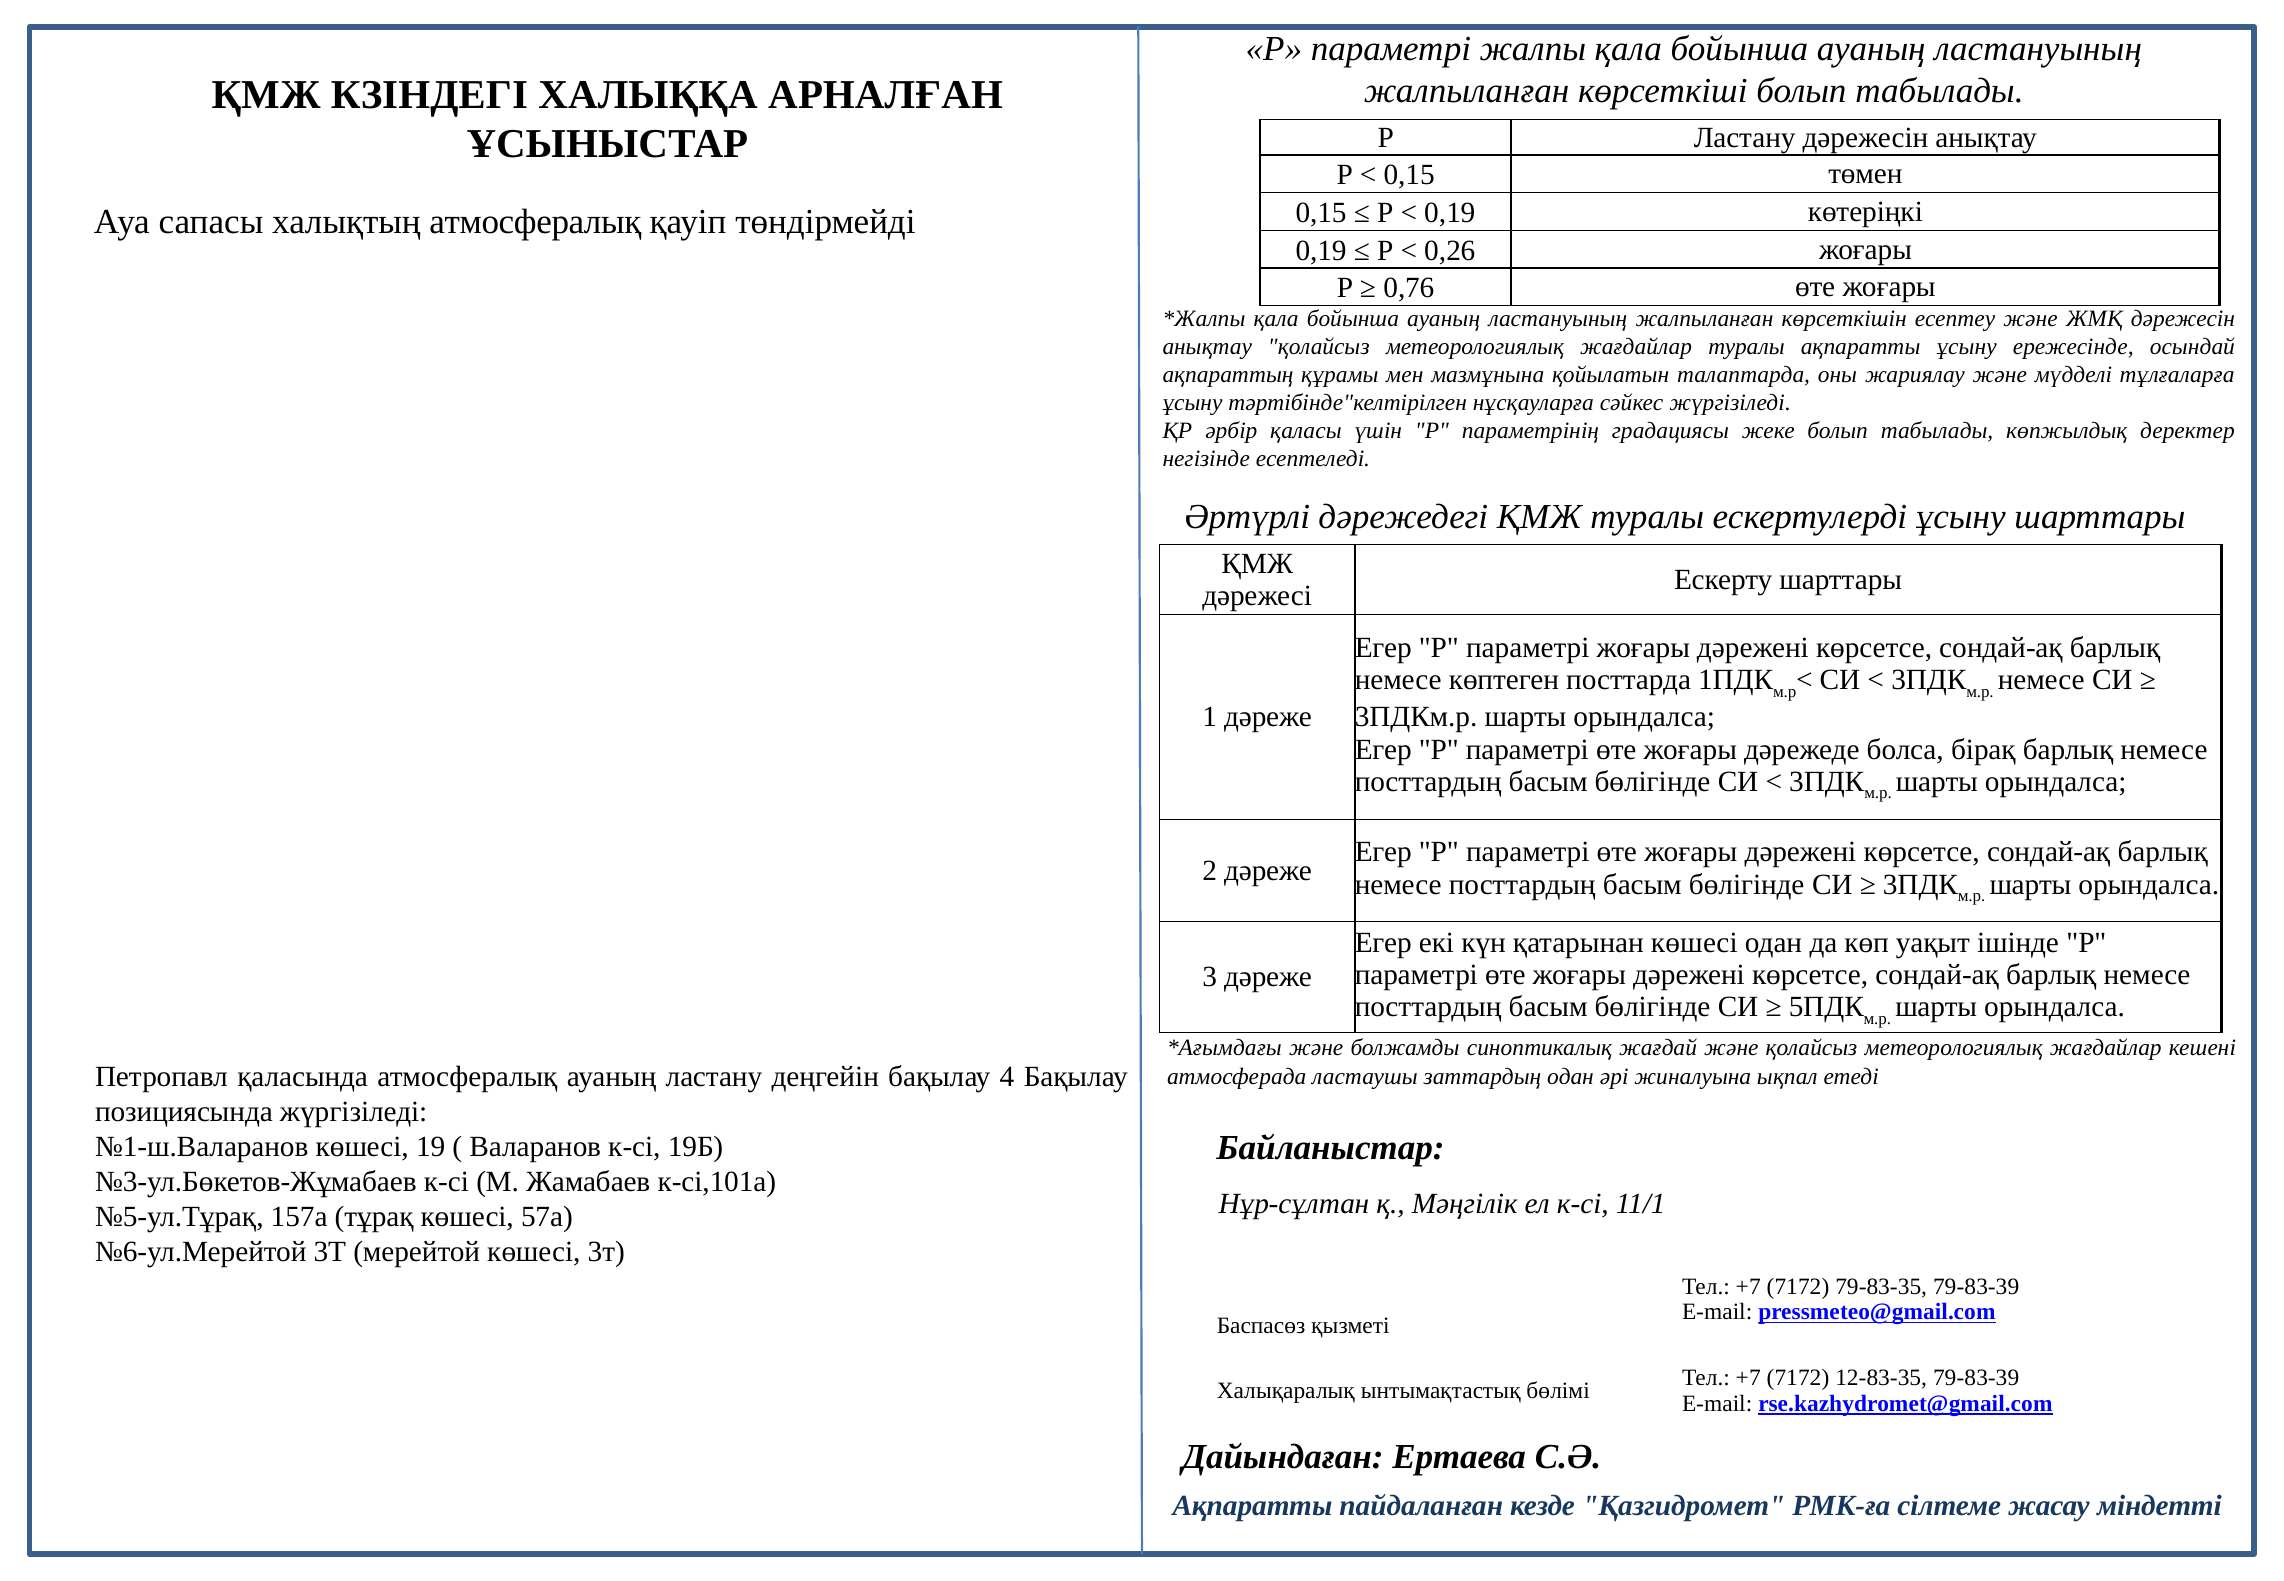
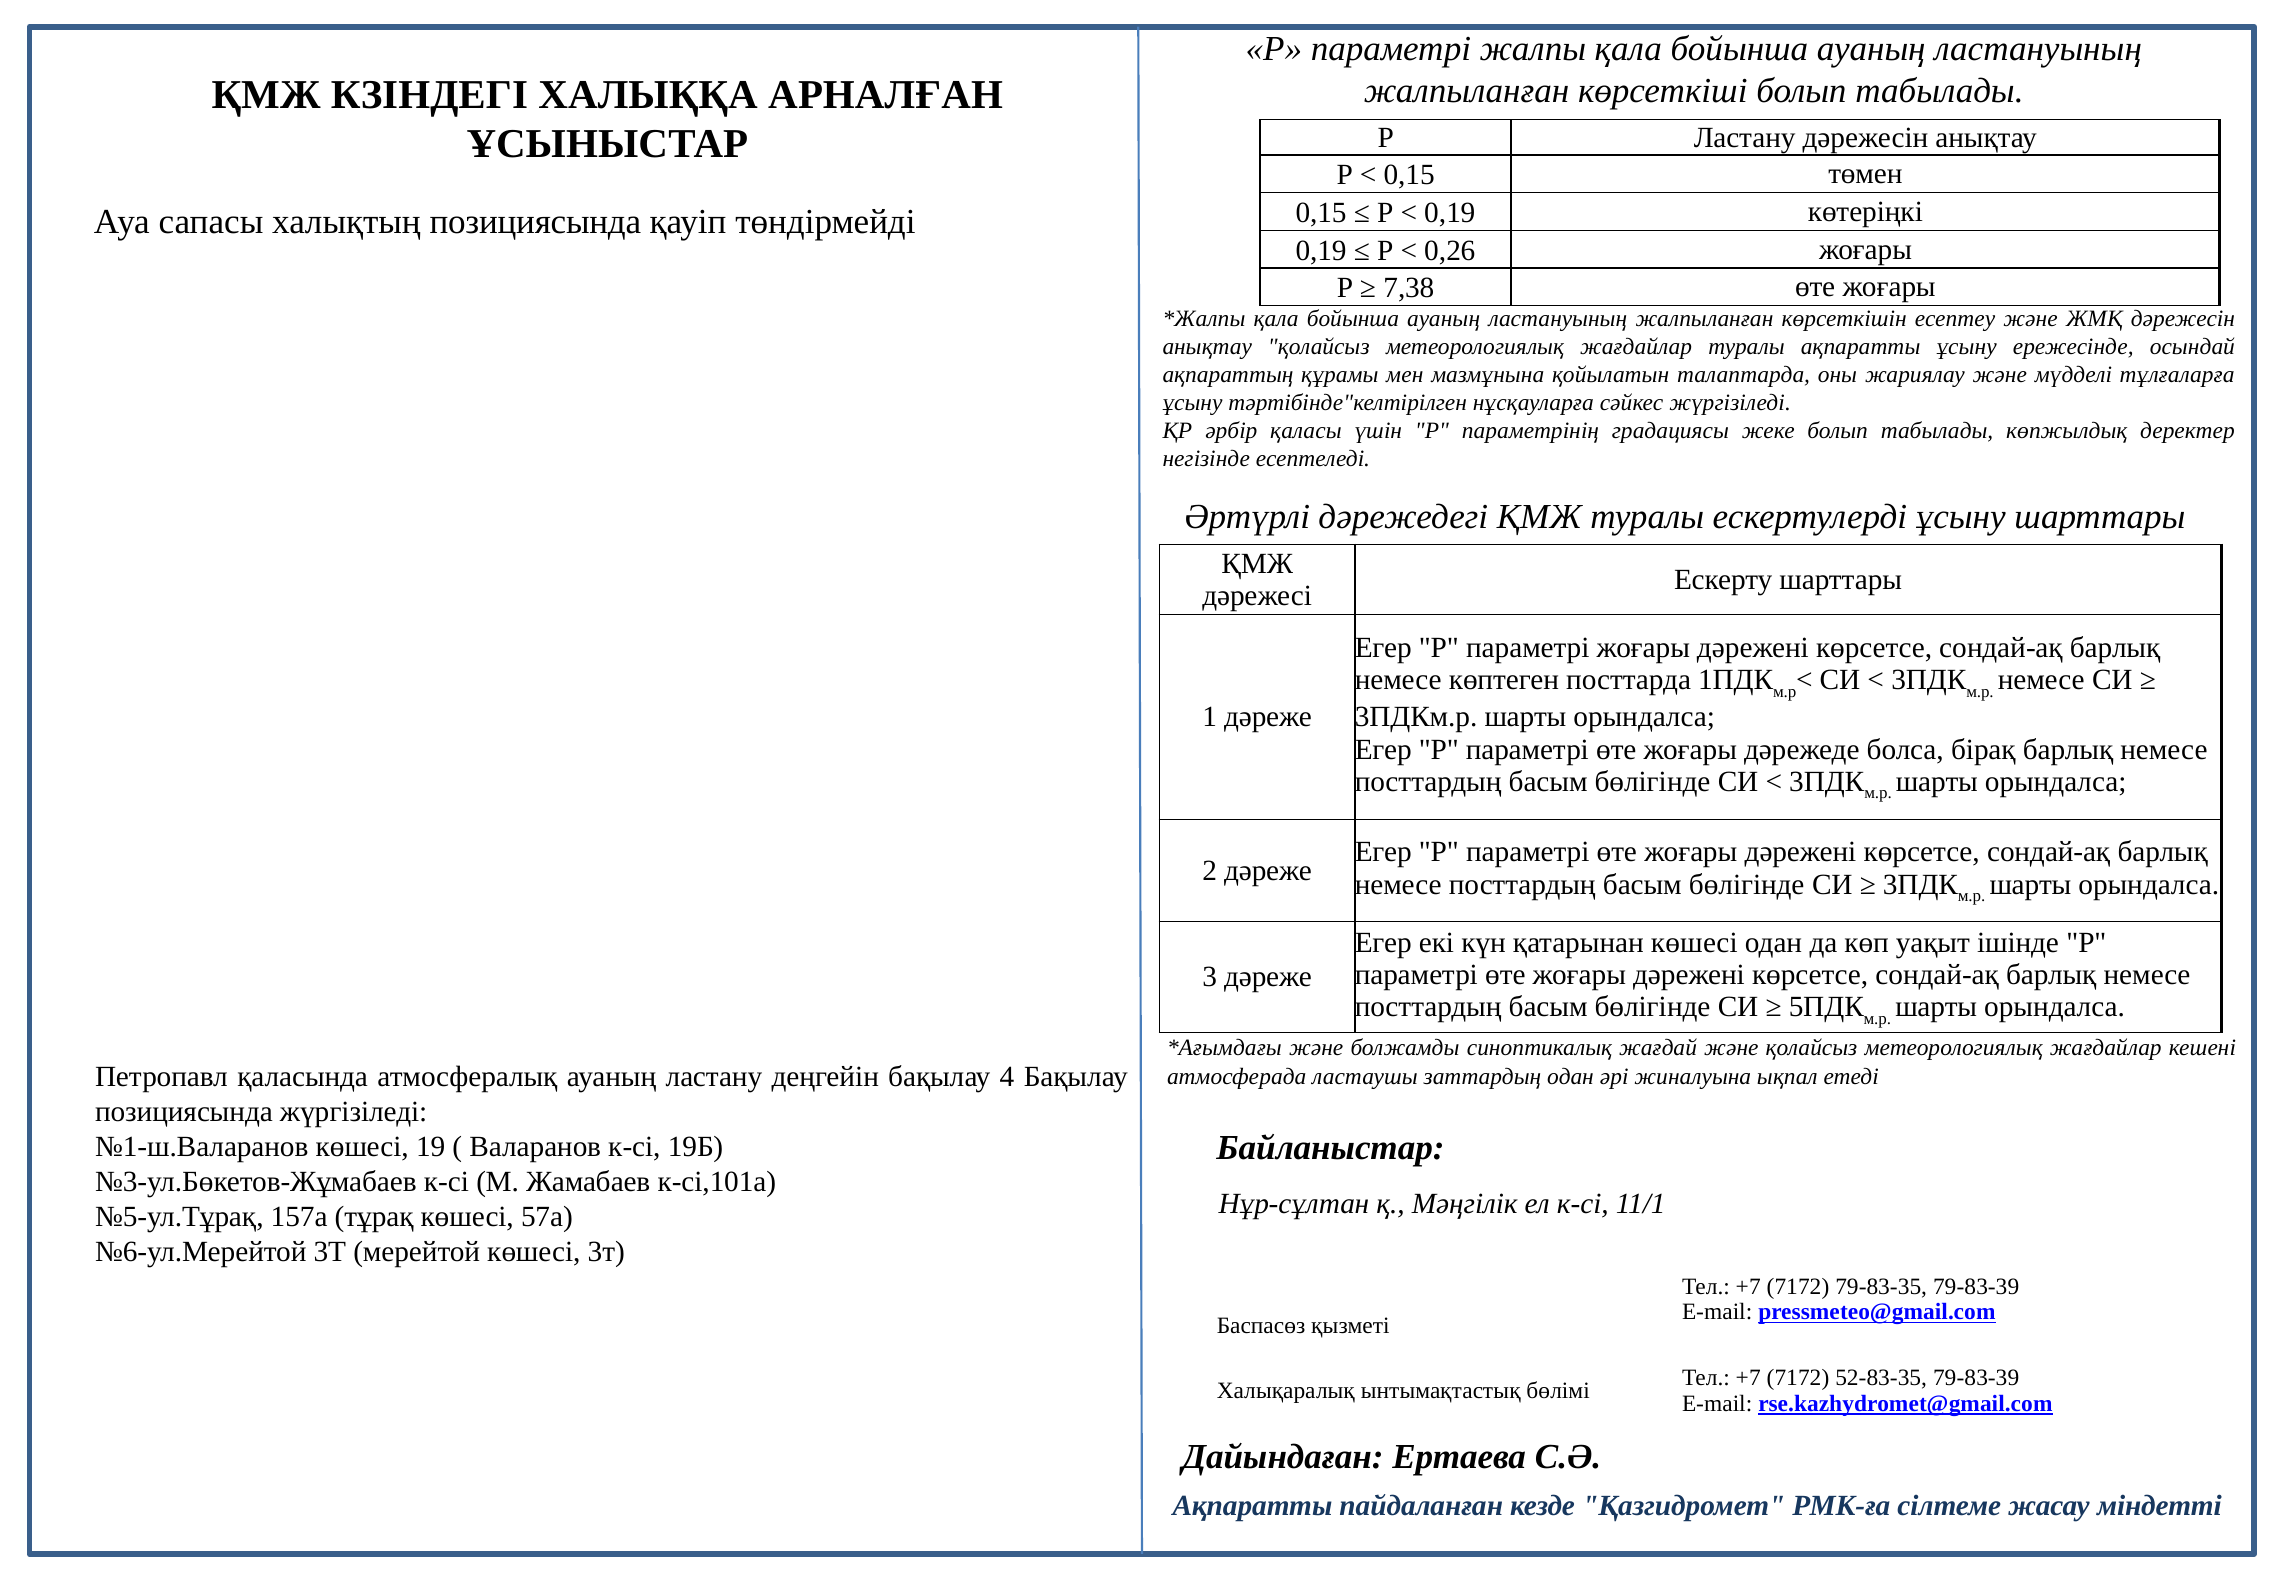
халықтың атмосфералық: атмосфералық -> позициясында (535, 222)
0,76: 0,76 -> 7,38 (1409, 288)
12-83-35: 12-83-35 -> 52-83-35 (1881, 1378)
